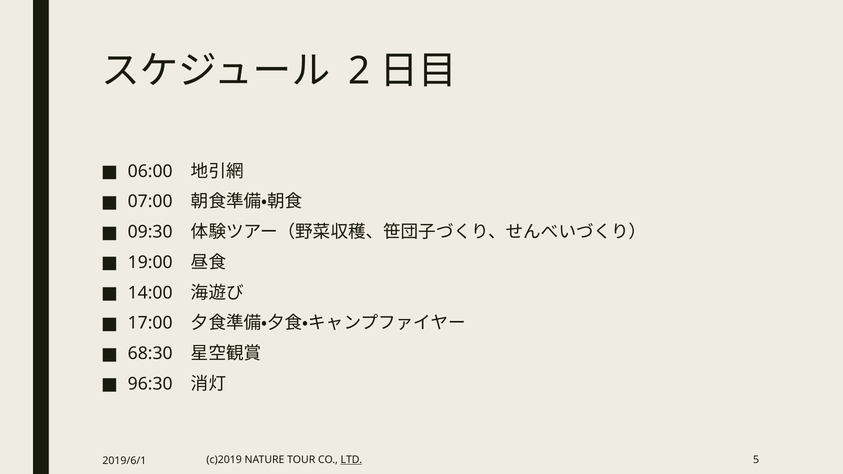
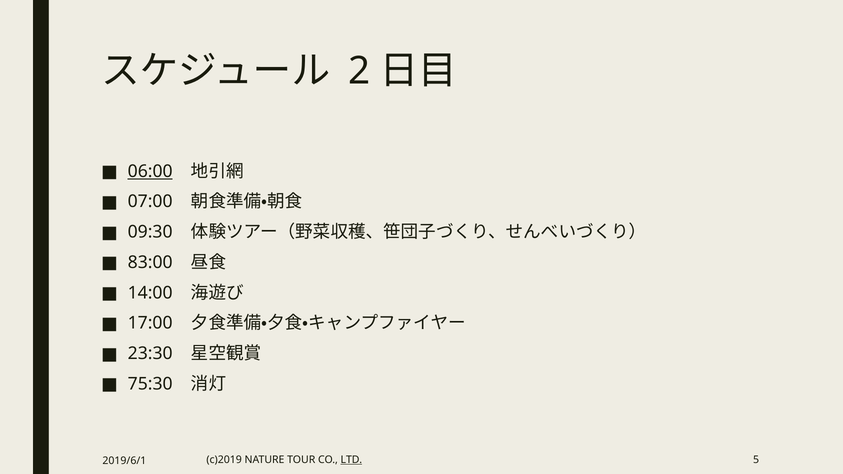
06:00 underline: none -> present (150, 171)
19:00: 19:00 -> 83:00 (150, 262)
68:30: 68:30 -> 23:30 (150, 354)
96:30: 96:30 -> 75:30 (150, 384)
